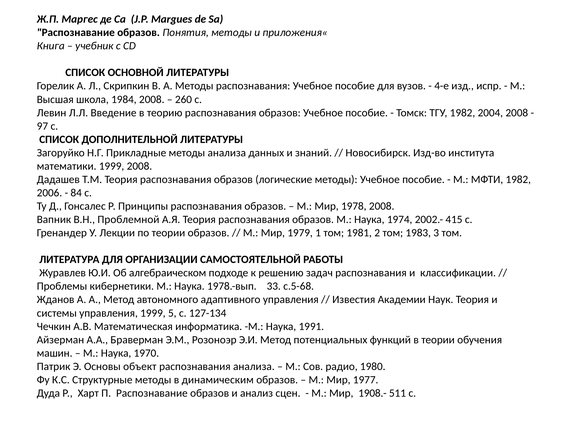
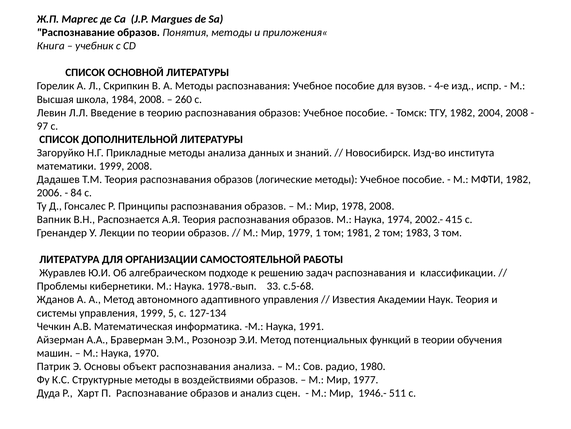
Проблемной: Проблемной -> Распознается (129, 219)
динамическим: динамическим -> воздействиями (218, 379)
1908.-: 1908.- -> 1946.- (373, 392)
